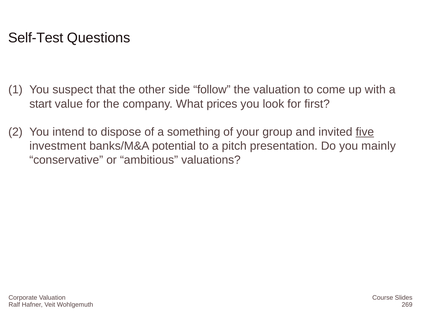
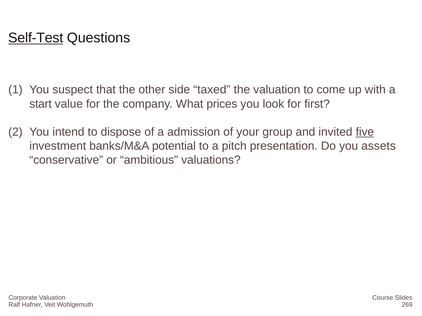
Self-Test underline: none -> present (36, 38)
follow: follow -> taxed (212, 90)
something: something -> admission (194, 132)
mainly: mainly -> assets (379, 146)
